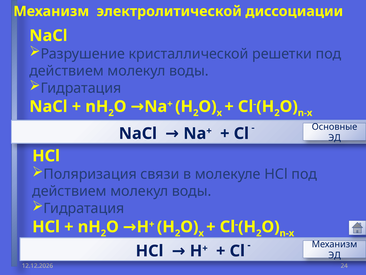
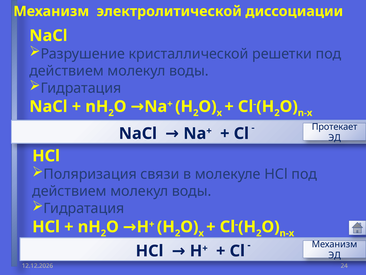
Основные: Основные -> Протекает (335, 127)
